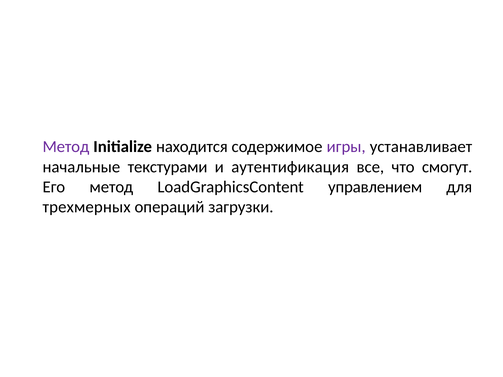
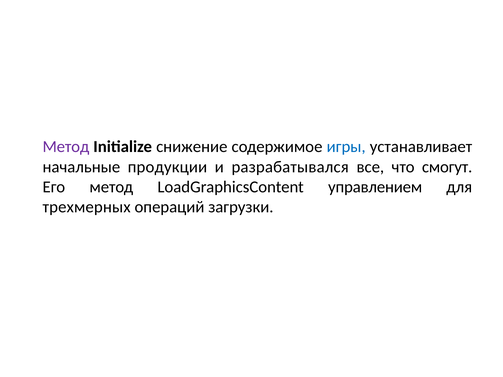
находится: находится -> снижение (192, 147)
игры colour: purple -> blue (346, 147)
текстурами: текстурами -> продукции (167, 167)
аутентификация: аутентификация -> разрабатывался (290, 167)
